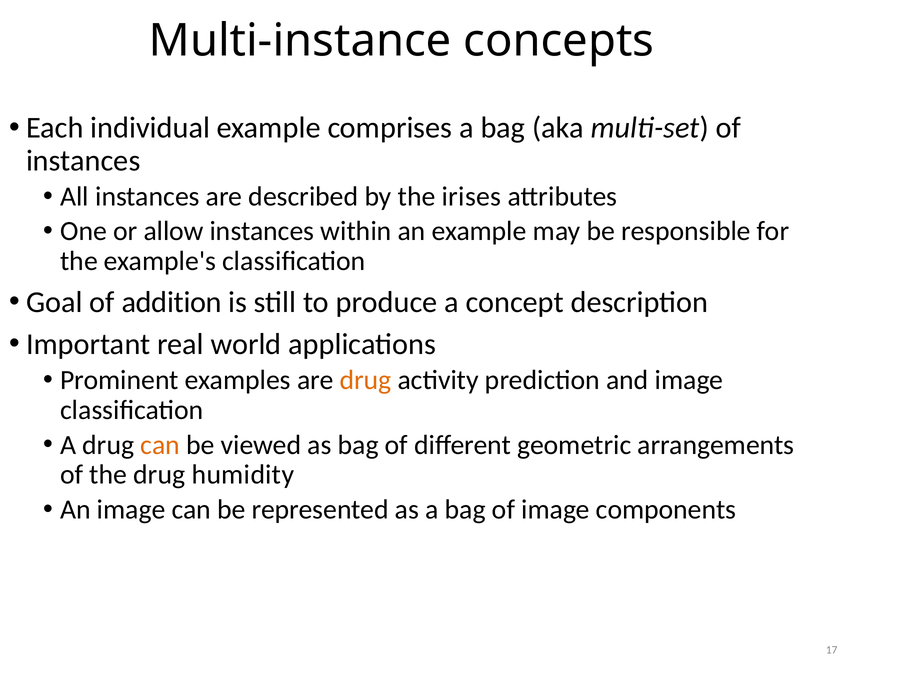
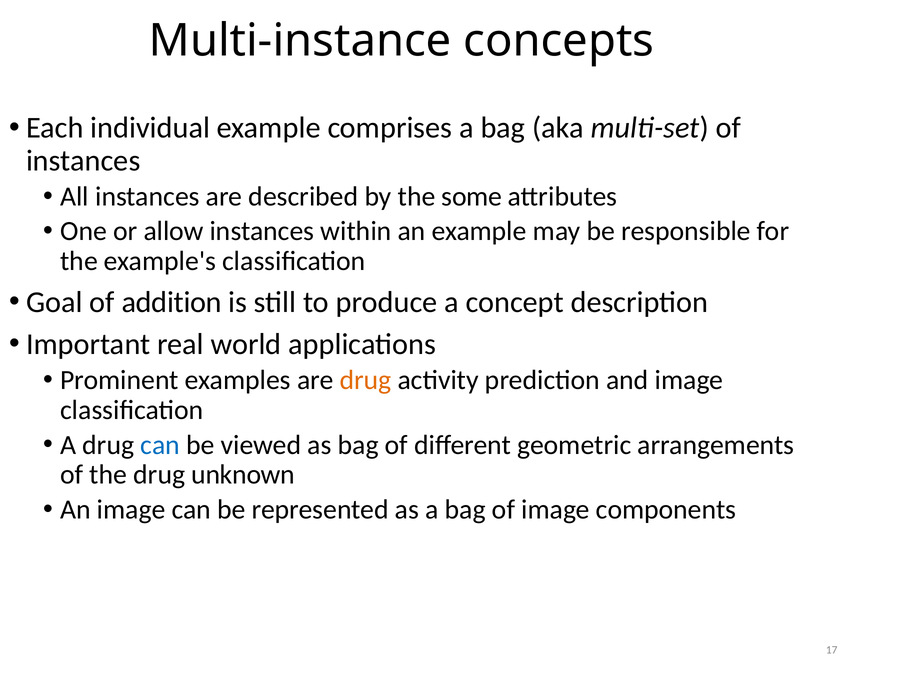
irises: irises -> some (472, 197)
can colour: orange -> blue (160, 445)
humidity: humidity -> unknown (243, 475)
